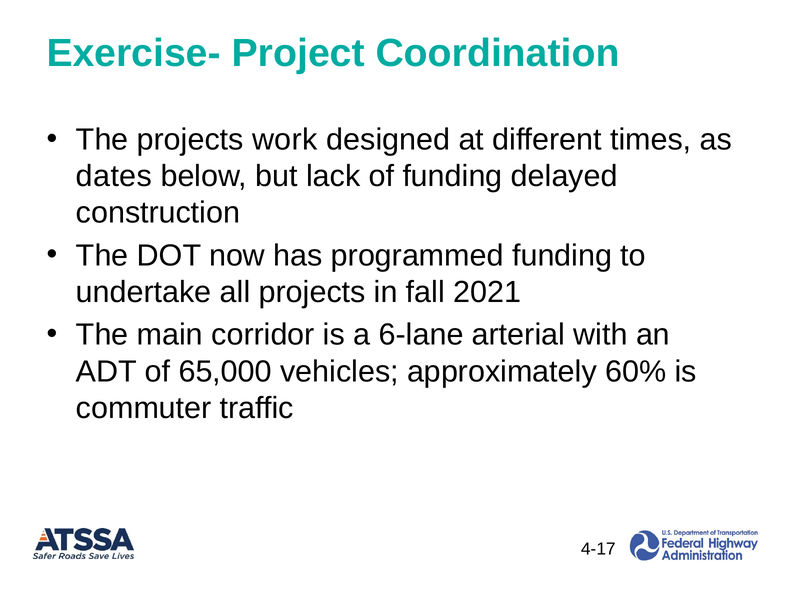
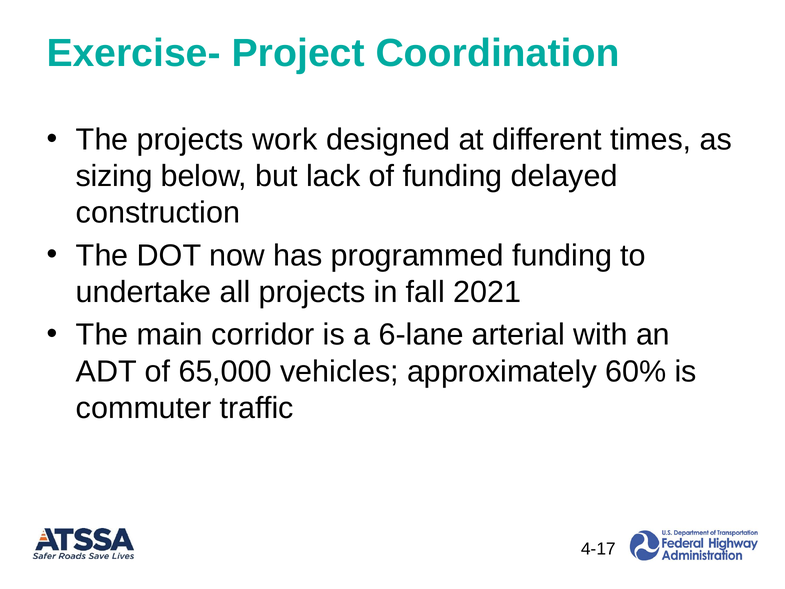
dates: dates -> sizing (114, 176)
